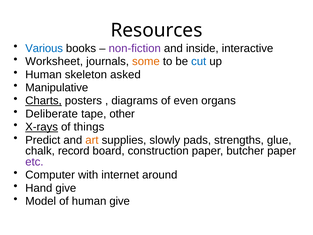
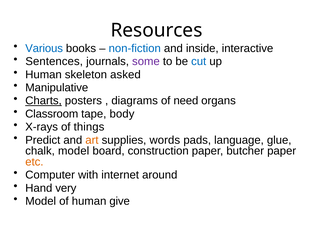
non-fiction colour: purple -> blue (135, 48)
Worksheet: Worksheet -> Sentences (54, 61)
some colour: orange -> purple (146, 61)
even: even -> need (186, 101)
Deliberate: Deliberate -> Classroom (52, 114)
other: other -> body (122, 114)
X-rays underline: present -> none (42, 127)
slowly: slowly -> words (165, 140)
strengths: strengths -> language (239, 140)
chalk record: record -> model (74, 151)
etc colour: purple -> orange (34, 162)
Hand give: give -> very (66, 188)
